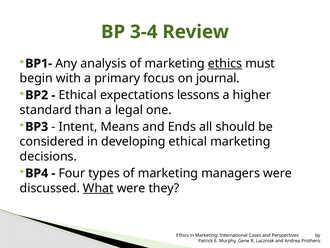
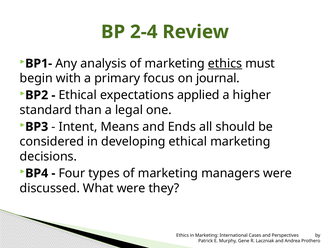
3-4: 3-4 -> 2-4 (144, 32)
lessons: lessons -> applied (198, 95)
What underline: present -> none (98, 188)
